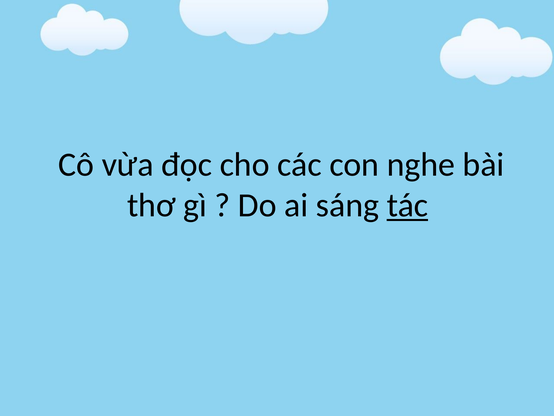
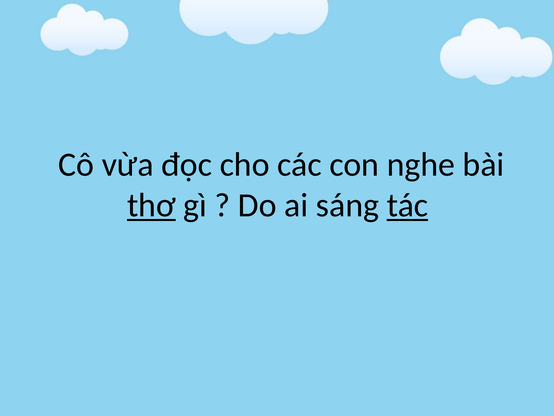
thơ underline: none -> present (151, 205)
